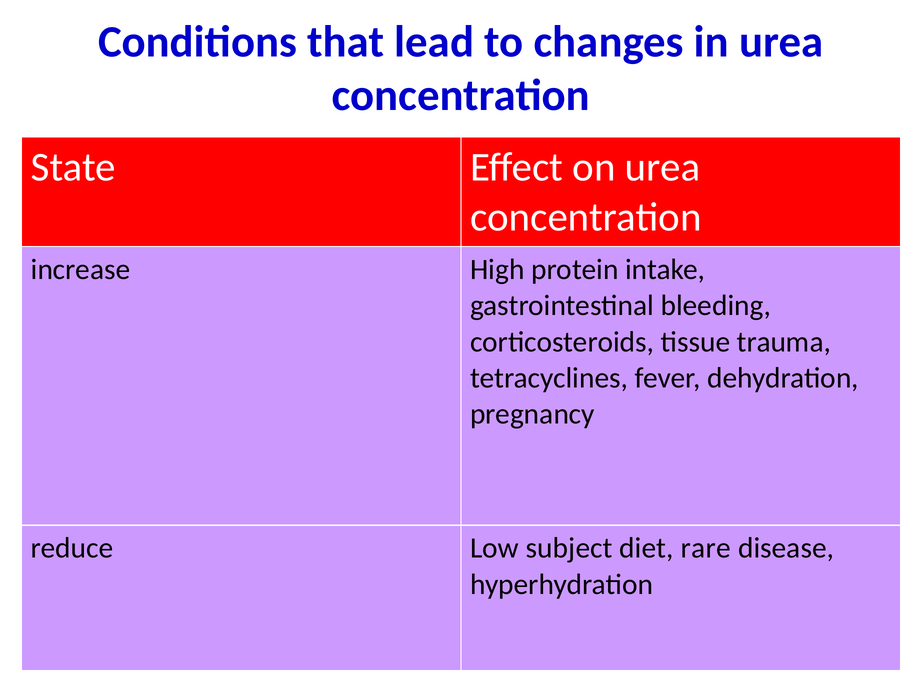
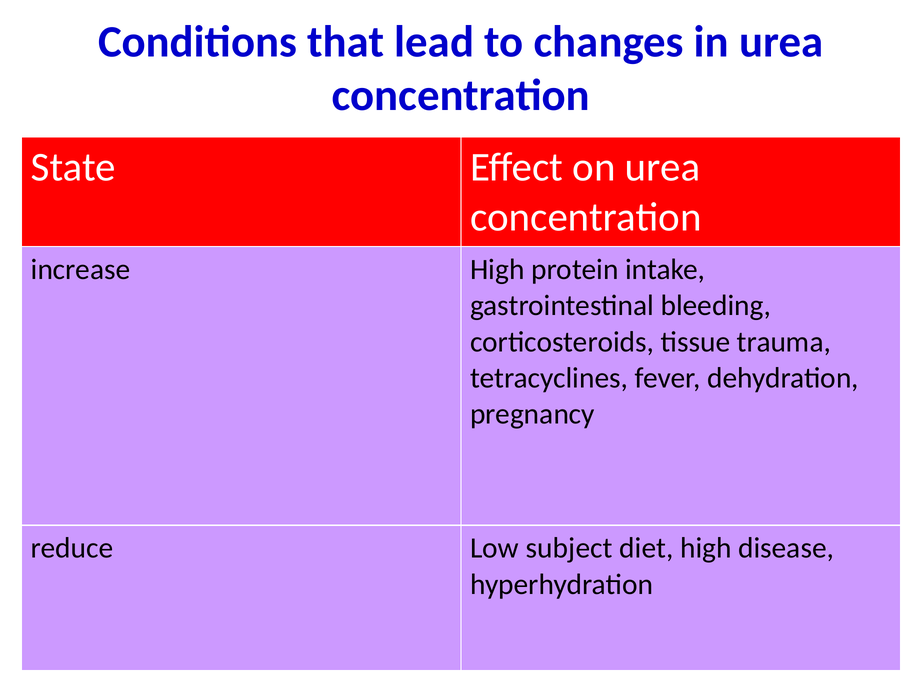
diet rare: rare -> high (706, 548)
